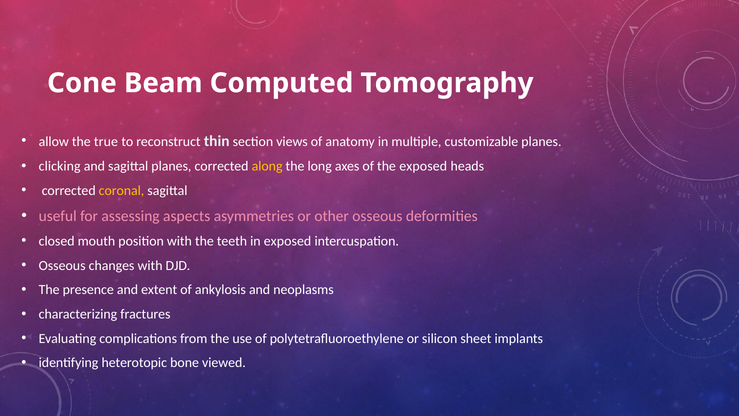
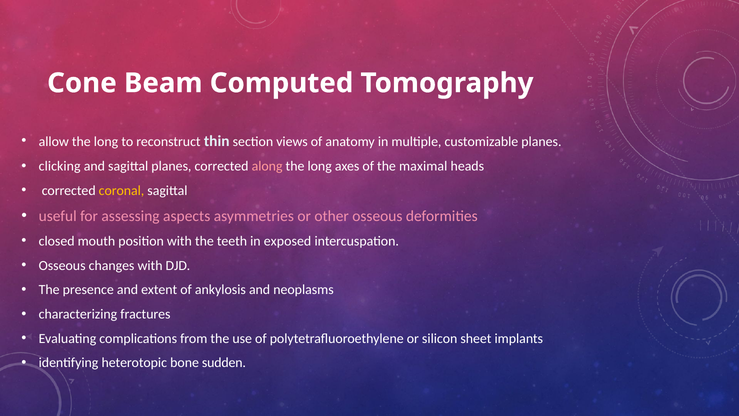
allow the true: true -> long (106, 141)
along colour: yellow -> pink (267, 166)
the exposed: exposed -> maximal (423, 166)
viewed: viewed -> sudden (224, 363)
